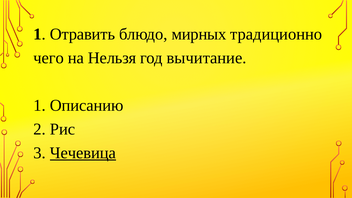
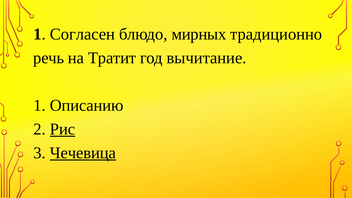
Отравить: Отравить -> Согласен (82, 34)
чего: чего -> речь (49, 58)
Нельзя: Нельзя -> Тратит (112, 58)
Рис underline: none -> present (63, 129)
